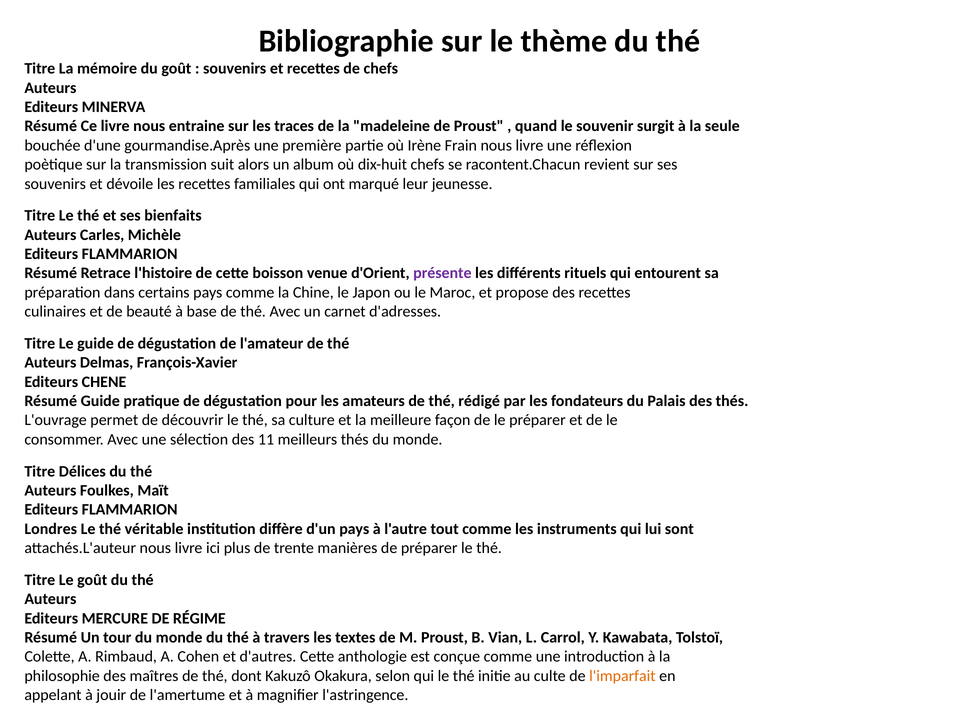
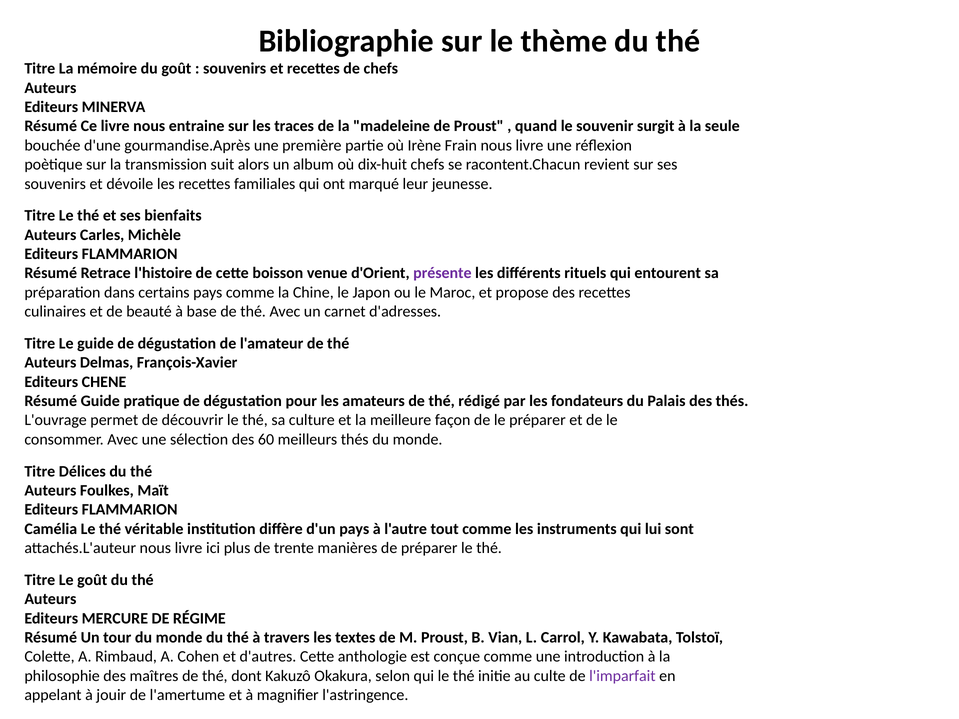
11: 11 -> 60 (266, 439)
Londres: Londres -> Camélia (51, 529)
l'imparfait colour: orange -> purple (622, 676)
